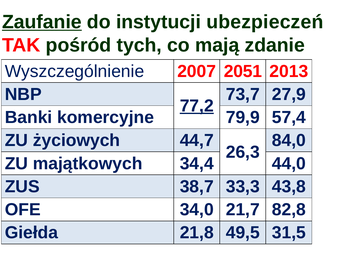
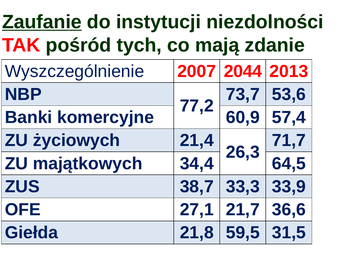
ubezpieczeń: ubezpieczeń -> niezdolności (265, 22)
2051: 2051 -> 2044 (243, 71)
27,9: 27,9 -> 53,6 (289, 94)
77,2 underline: present -> none (197, 106)
79,9: 79,9 -> 60,9 (243, 117)
44,7: 44,7 -> 21,4 (197, 140)
84,0: 84,0 -> 71,7 (289, 140)
44,0: 44,0 -> 64,5 (289, 163)
43,8: 43,8 -> 33,9 (289, 186)
34,0: 34,0 -> 27,1 (197, 209)
82,8: 82,8 -> 36,6 (289, 209)
49,5: 49,5 -> 59,5 (243, 233)
